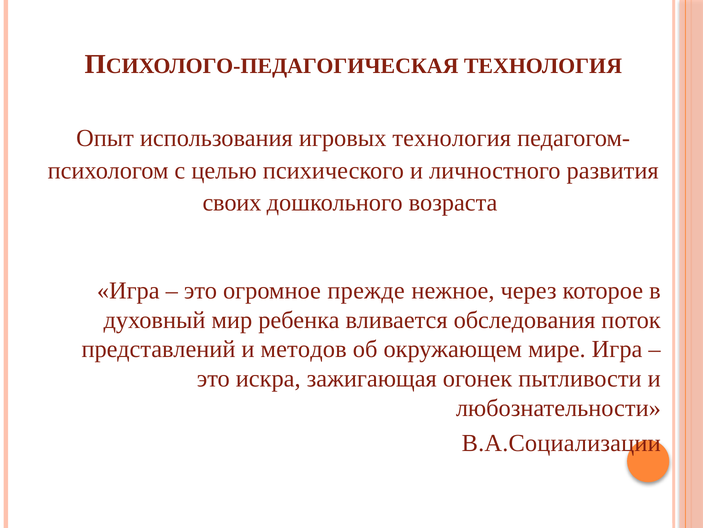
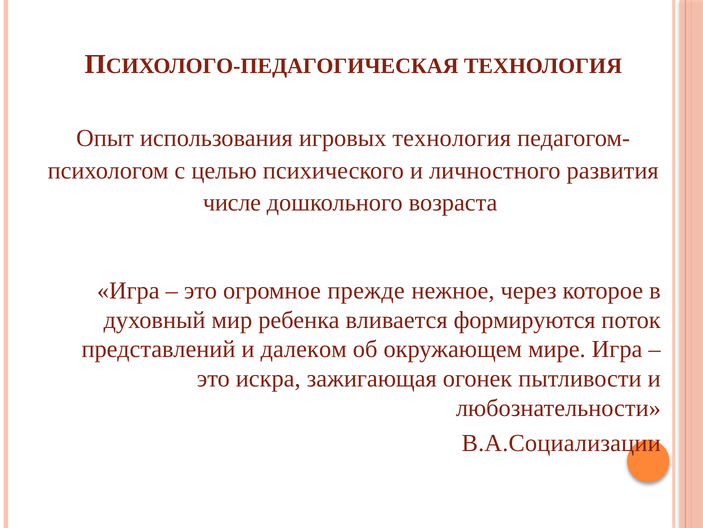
своих: своих -> числе (232, 202)
обследования: обследования -> формируются (525, 320)
методов: методов -> далеком (304, 349)
